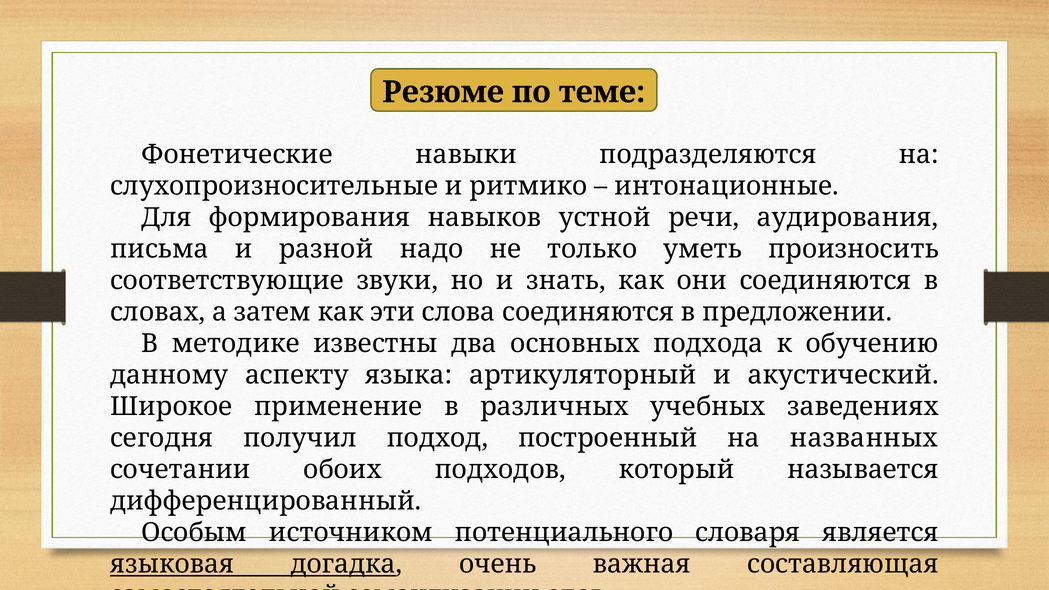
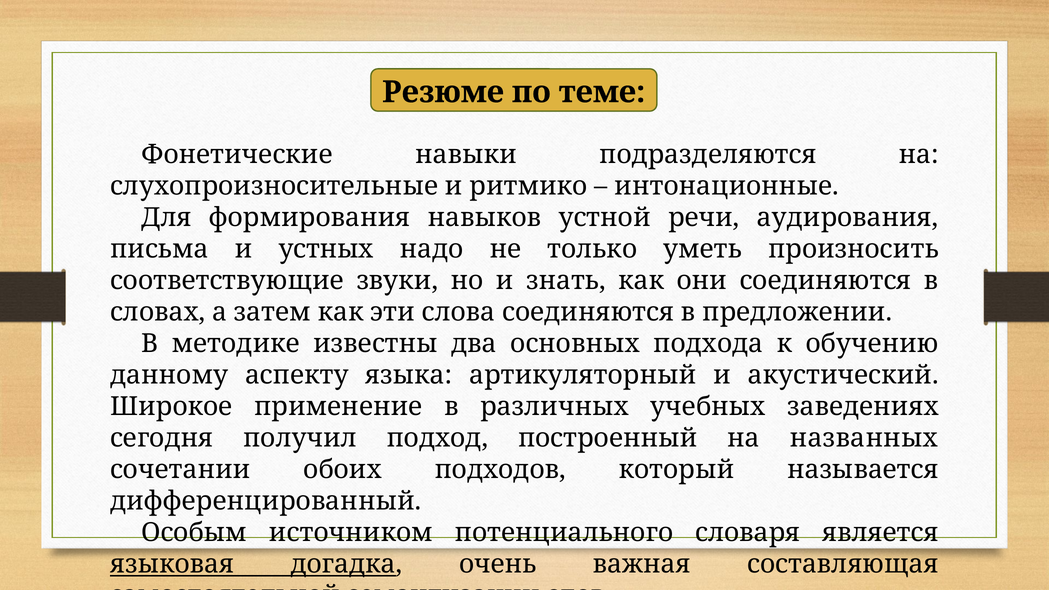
разной: разной -> устных (326, 249)
